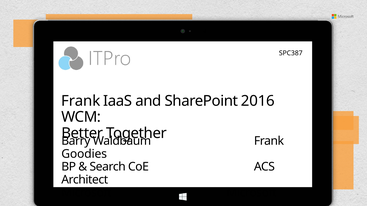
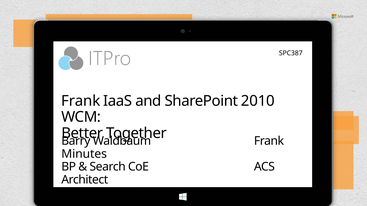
2016: 2016 -> 2010 (258, 101)
Goodies: Goodies -> Minutes (84, 154)
